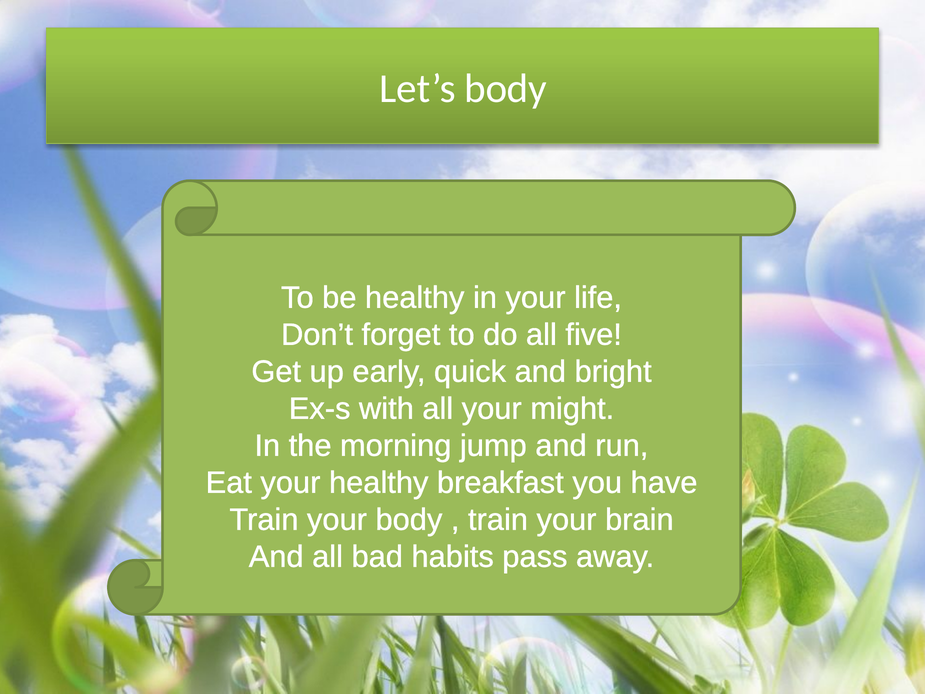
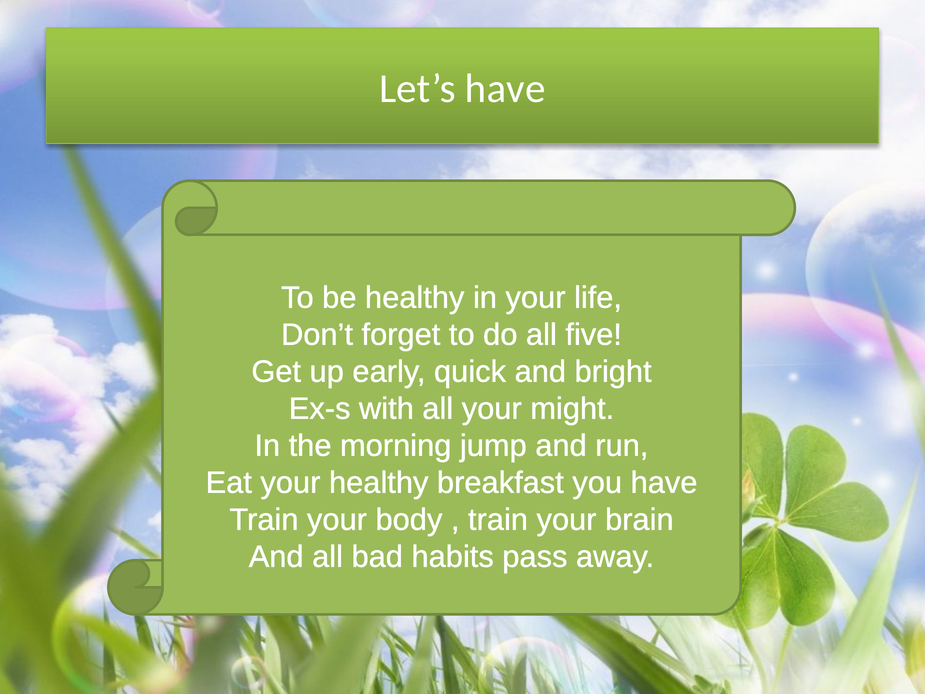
Let’s body: body -> have (505, 88)
